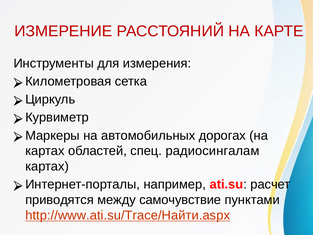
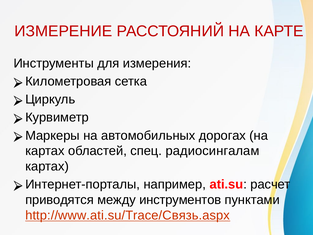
самочувствие: самочувствие -> инструментов (180, 200)
http://www.ati.su/Trace/Найти.aspx: http://www.ati.su/Trace/Найти.aspx -> http://www.ati.su/Trace/Связь.aspx (128, 215)
